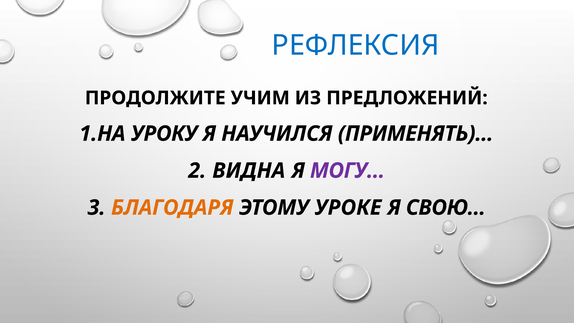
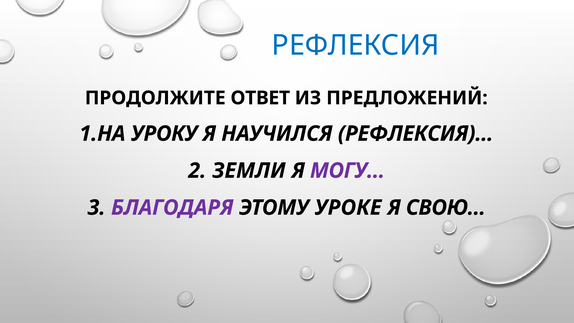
УЧИМ: УЧИМ -> ОТВЕТ (260, 98)
ПРИМЕНЯТЬ)…: ПРИМЕНЯТЬ)… -> РЕФЛЕКСИЯ)… (416, 134)
ВИДНА: ВИДНА -> ЗЕМЛИ (249, 171)
БЛАГОДАРЯ colour: orange -> purple (172, 208)
